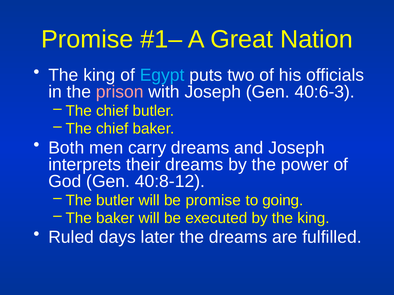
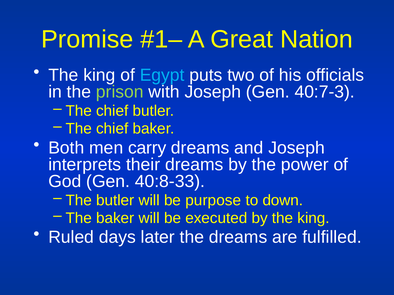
prison colour: pink -> light green (120, 92)
40:6-3: 40:6-3 -> 40:7-3 (325, 92)
40:8-12: 40:8-12 -> 40:8-33 (170, 182)
be promise: promise -> purpose (213, 201)
going: going -> down (283, 201)
